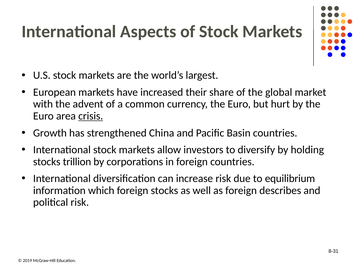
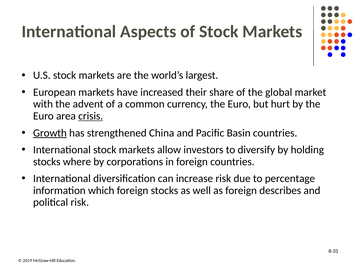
Growth underline: none -> present (50, 133)
trillion: trillion -> where (77, 162)
equilibrium: equilibrium -> percentage (290, 179)
